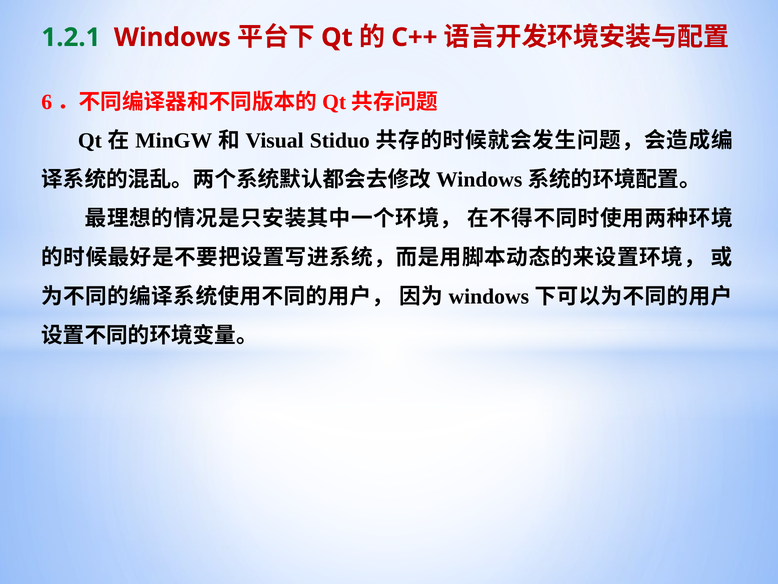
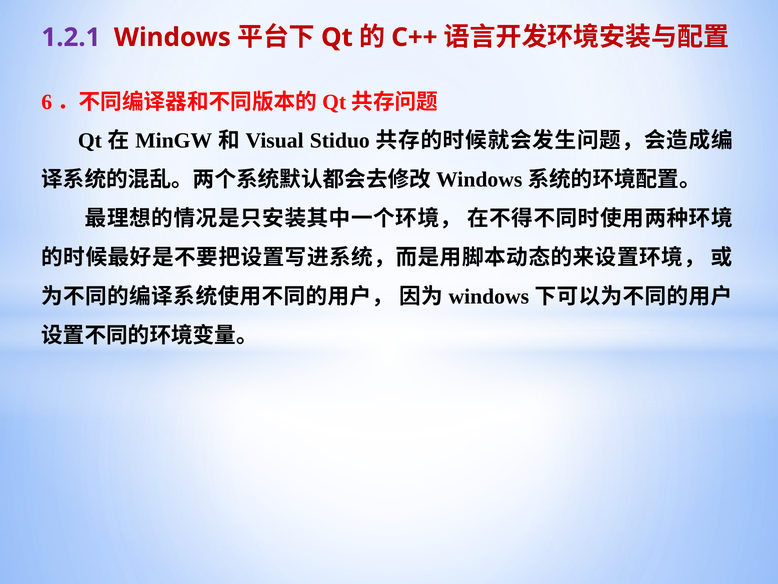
1.2.1 colour: green -> purple (71, 37)
